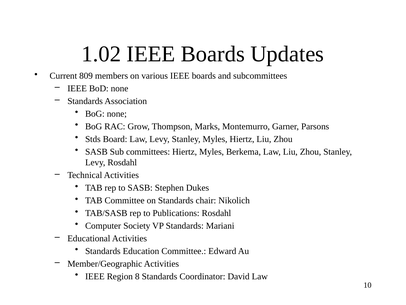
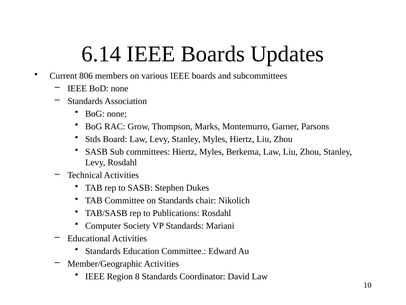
1.02: 1.02 -> 6.14 (101, 54)
809: 809 -> 806 (86, 76)
